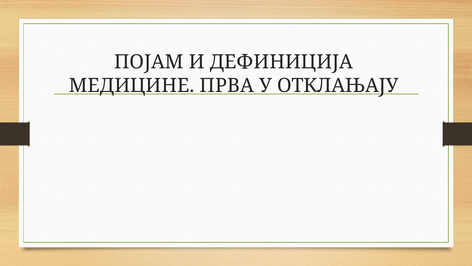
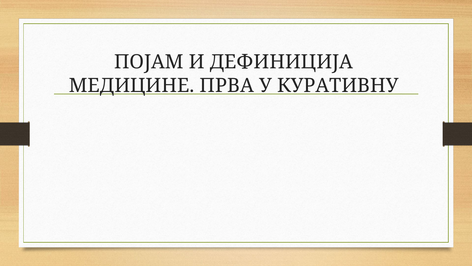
ОТКЛАЊАЈУ: ОТКЛАЊАЈУ -> КУРАТИВНУ (338, 86)
